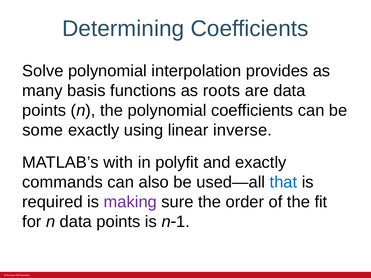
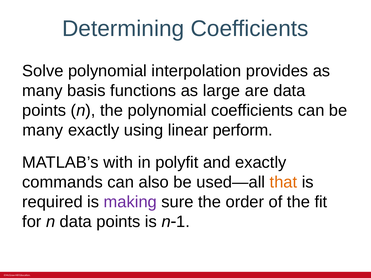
roots: roots -> large (221, 91)
some: some -> many (43, 130)
inverse: inverse -> perform (243, 130)
that colour: blue -> orange (283, 182)
